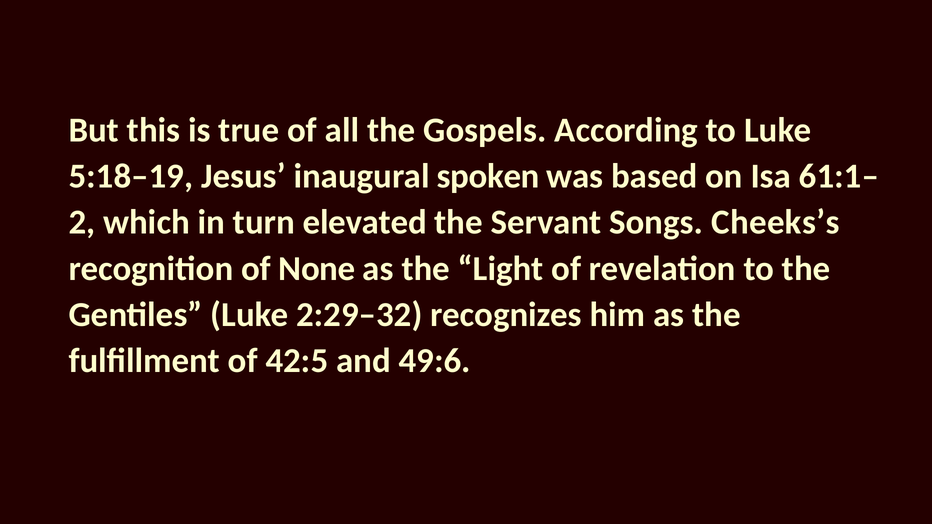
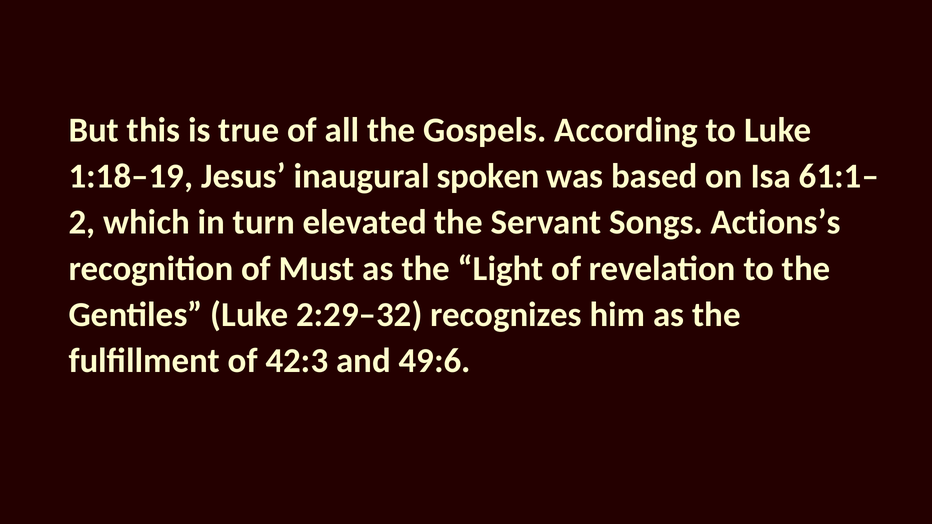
5:18–19: 5:18–19 -> 1:18–19 (131, 176)
Cheeks’s: Cheeks’s -> Actions’s (776, 222)
None: None -> Must (317, 269)
42:5: 42:5 -> 42:3 (297, 361)
